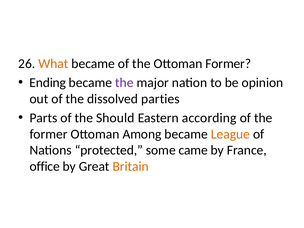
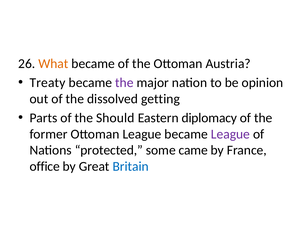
Ottoman Former: Former -> Austria (228, 64)
Ending: Ending -> Treaty (48, 83)
parties: parties -> getting (160, 99)
according: according -> diplomacy (209, 118)
Ottoman Among: Among -> League (142, 134)
League colour: orange -> purple (230, 134)
Britain colour: orange -> blue (131, 166)
